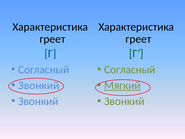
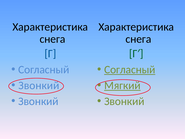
греет: греет -> снега (52, 39)
греет: греет -> снега (138, 39)
Согласный underline: none -> present (130, 69)
